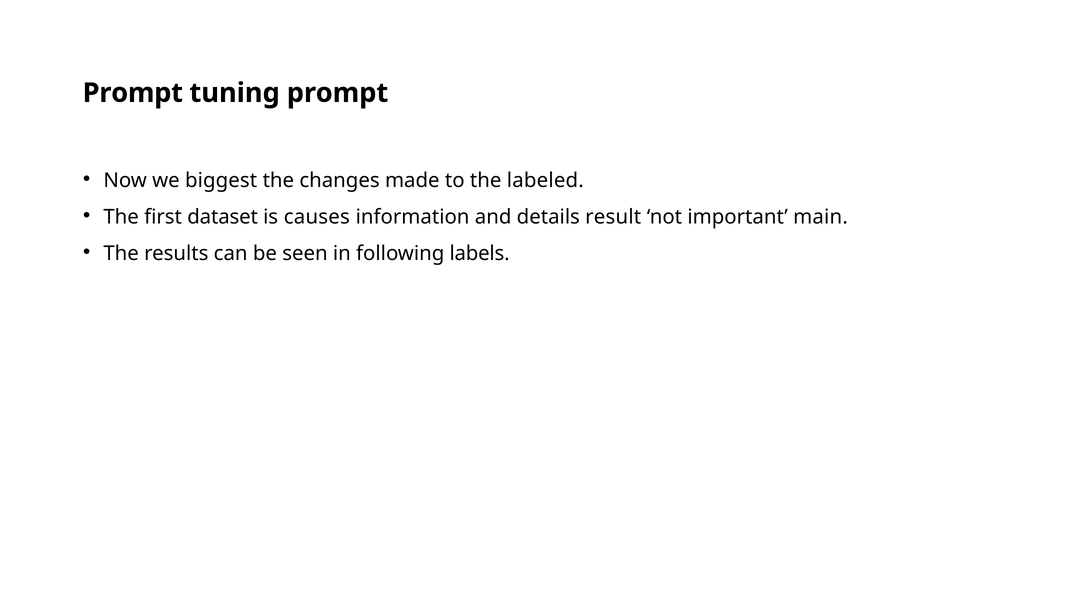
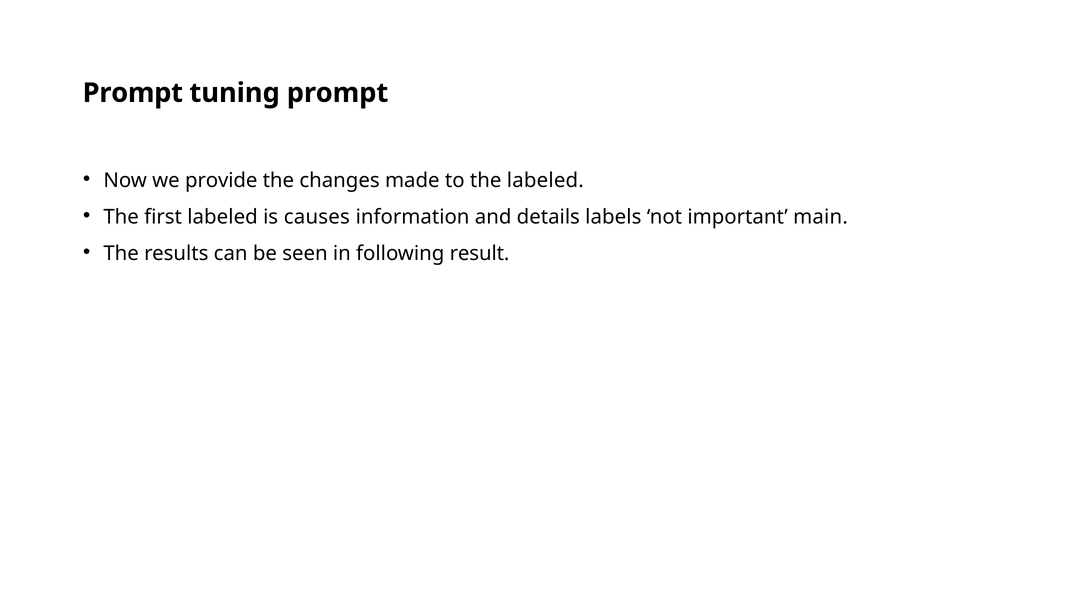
biggest: biggest -> provide (221, 180)
first dataset: dataset -> labeled (223, 217)
result: result -> labels (613, 217)
labels: labels -> result (480, 253)
